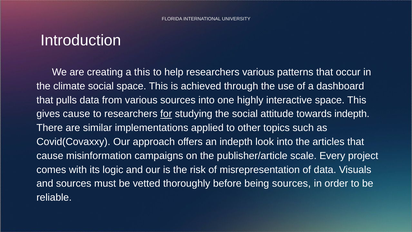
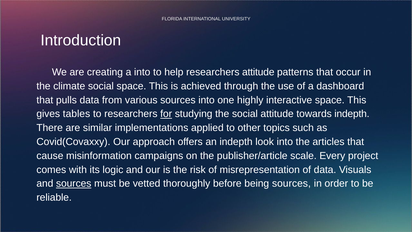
a this: this -> into (142, 72)
researchers various: various -> attitude (258, 72)
gives cause: cause -> tables (76, 114)
sources underline: none -> present (74, 183)
